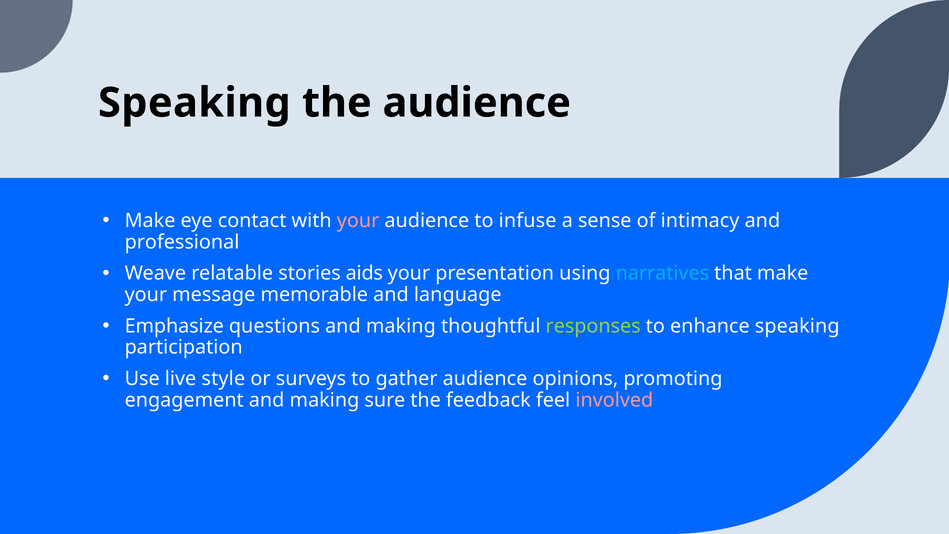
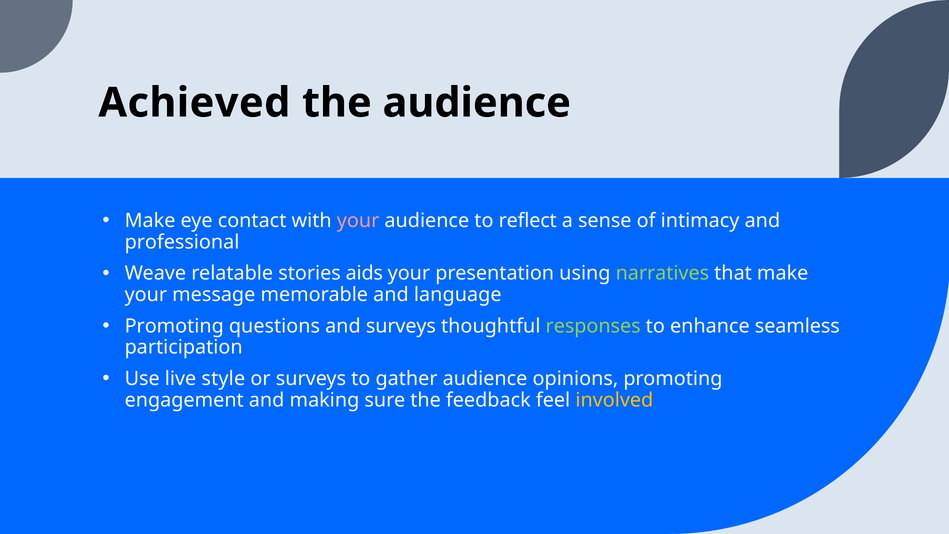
Speaking: Speaking -> Achieved (194, 103)
infuse: infuse -> reflect (528, 221)
narratives colour: light blue -> light green (662, 273)
Emphasize: Emphasize -> Promoting (174, 326)
questions and making: making -> surveys (401, 326)
enhance speaking: speaking -> seamless (797, 326)
involved colour: pink -> yellow (614, 400)
